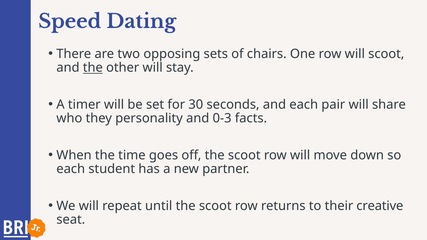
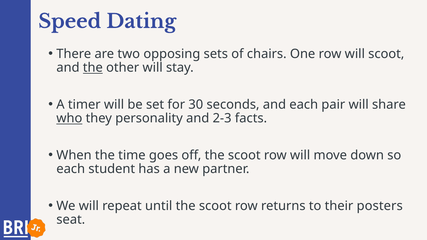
who underline: none -> present (69, 118)
0-3: 0-3 -> 2-3 (222, 118)
creative: creative -> posters (380, 206)
